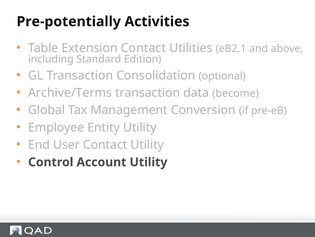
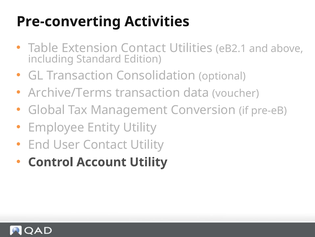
Pre-potentially: Pre-potentially -> Pre-converting (69, 22)
become: become -> voucher (236, 93)
